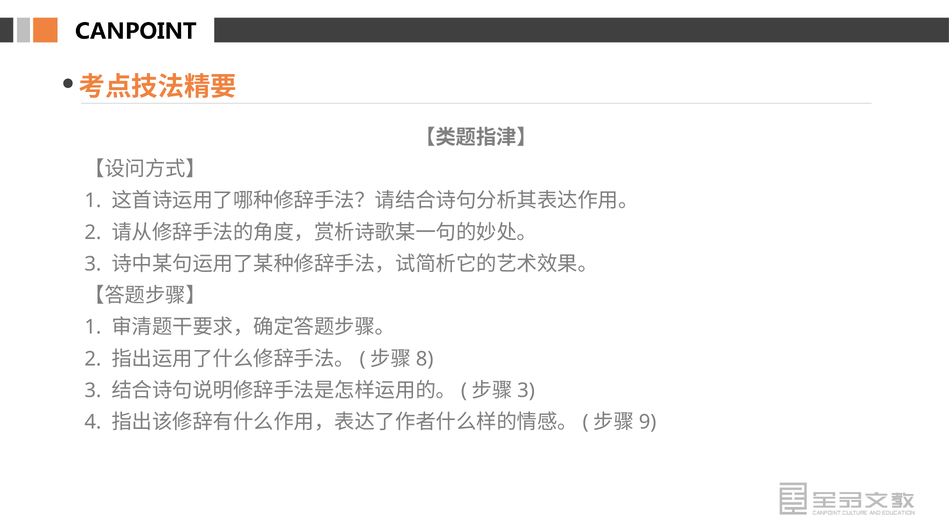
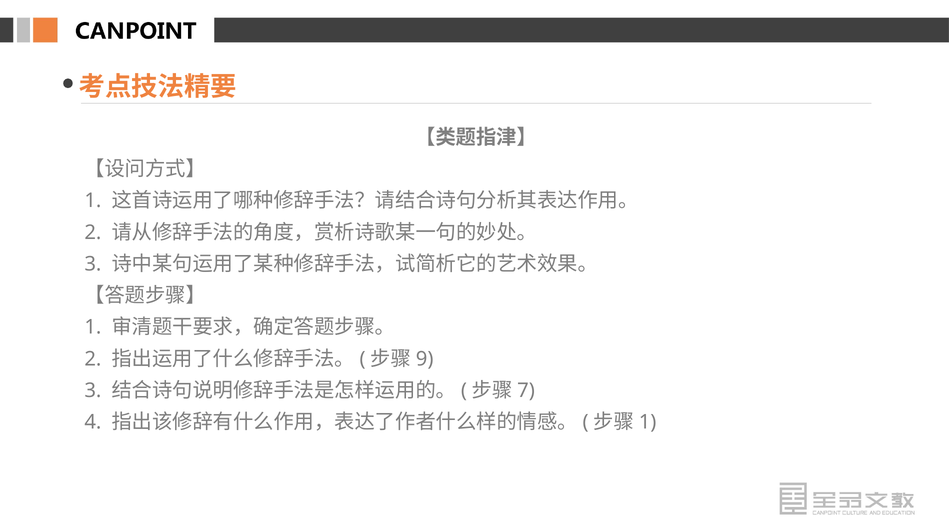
8: 8 -> 9 (425, 359)
3: 3 -> 7 (526, 391)
9: 9 -> 1 (648, 422)
